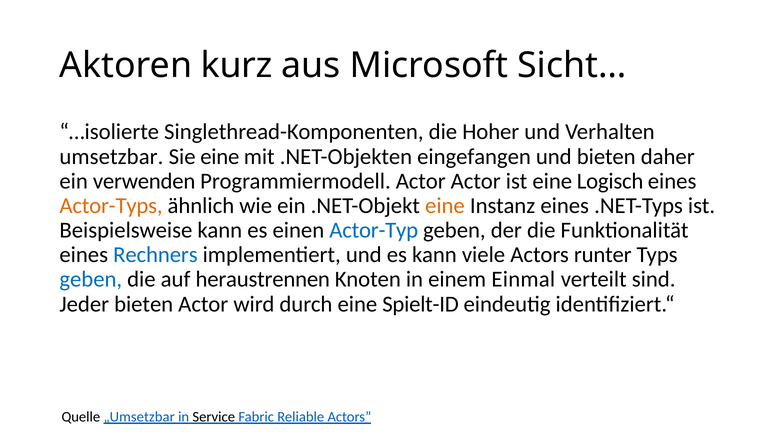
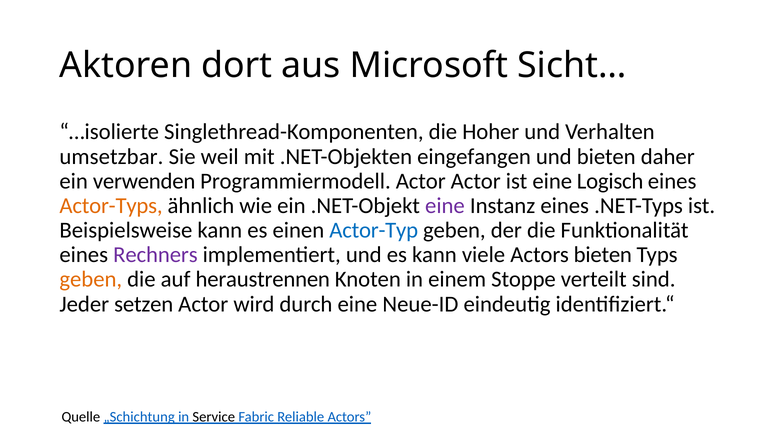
kurz: kurz -> dort (237, 66)
Sie eine: eine -> weil (220, 156)
eine colour: orange -> purple (445, 206)
Rechners colour: blue -> purple (155, 255)
Actors runter: runter -> bieten (603, 255)
geben colour: blue -> orange (91, 279)
Einmal: Einmal -> Stoppe (524, 279)
Jeder bieten: bieten -> setzen (144, 304)
Spielt-ID: Spielt-ID -> Neue-ID (420, 304)
„Umsetzbar: „Umsetzbar -> „Schichtung (139, 416)
